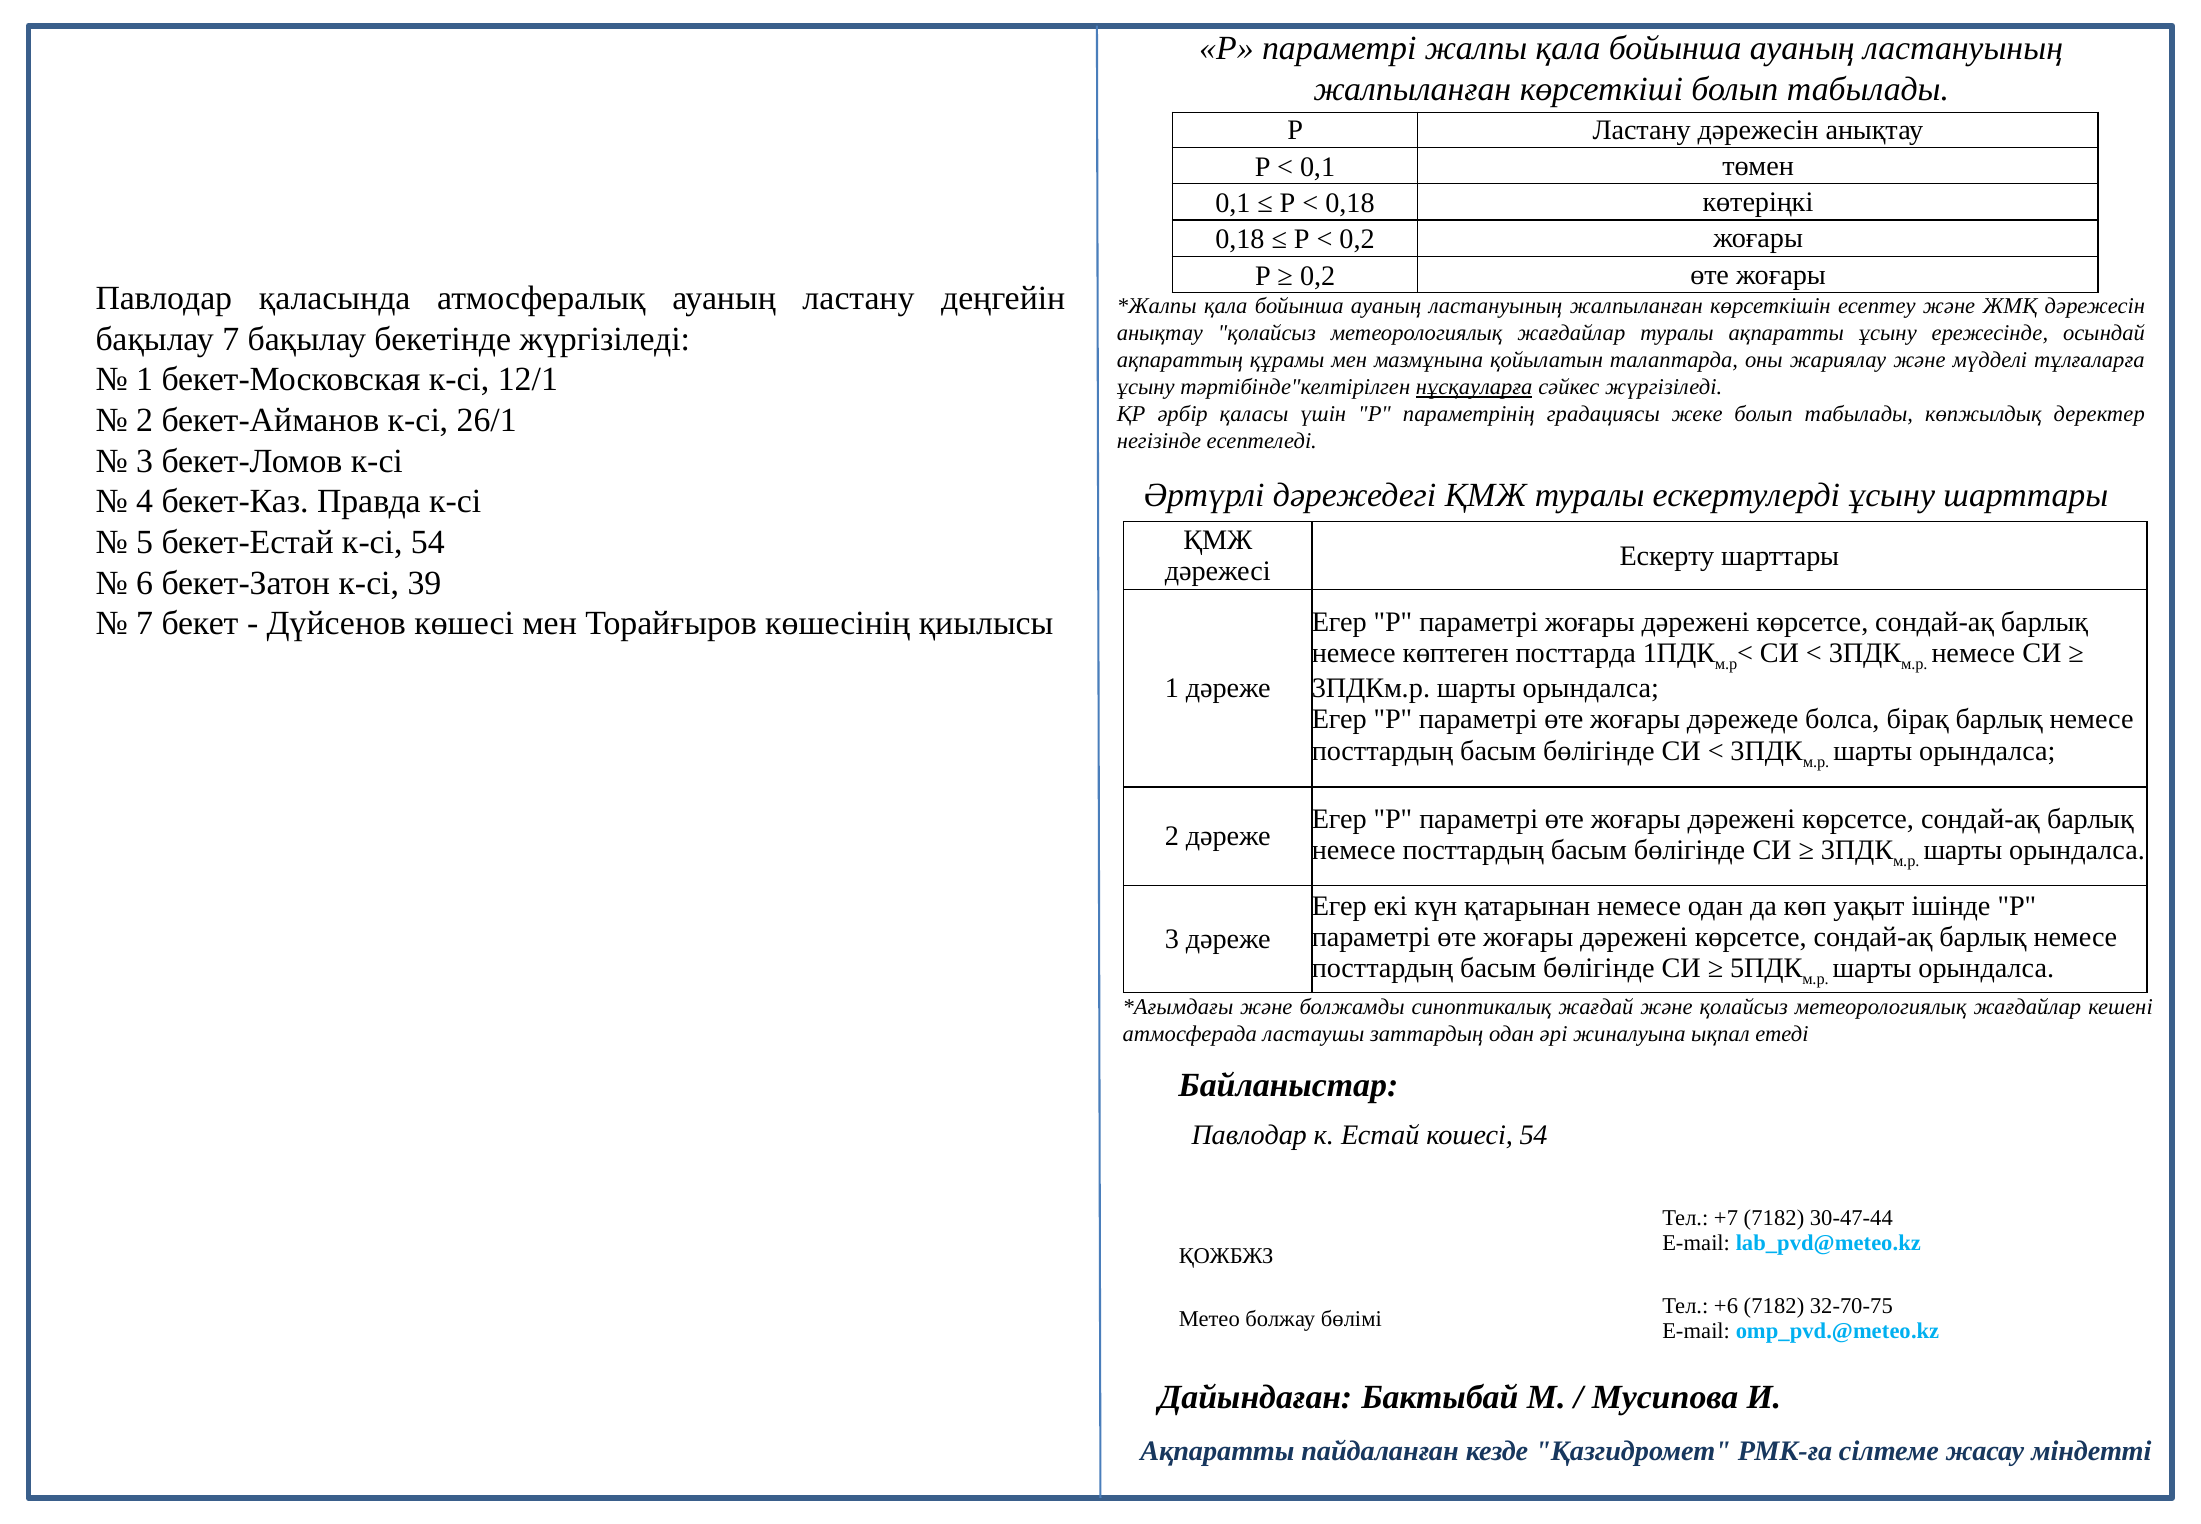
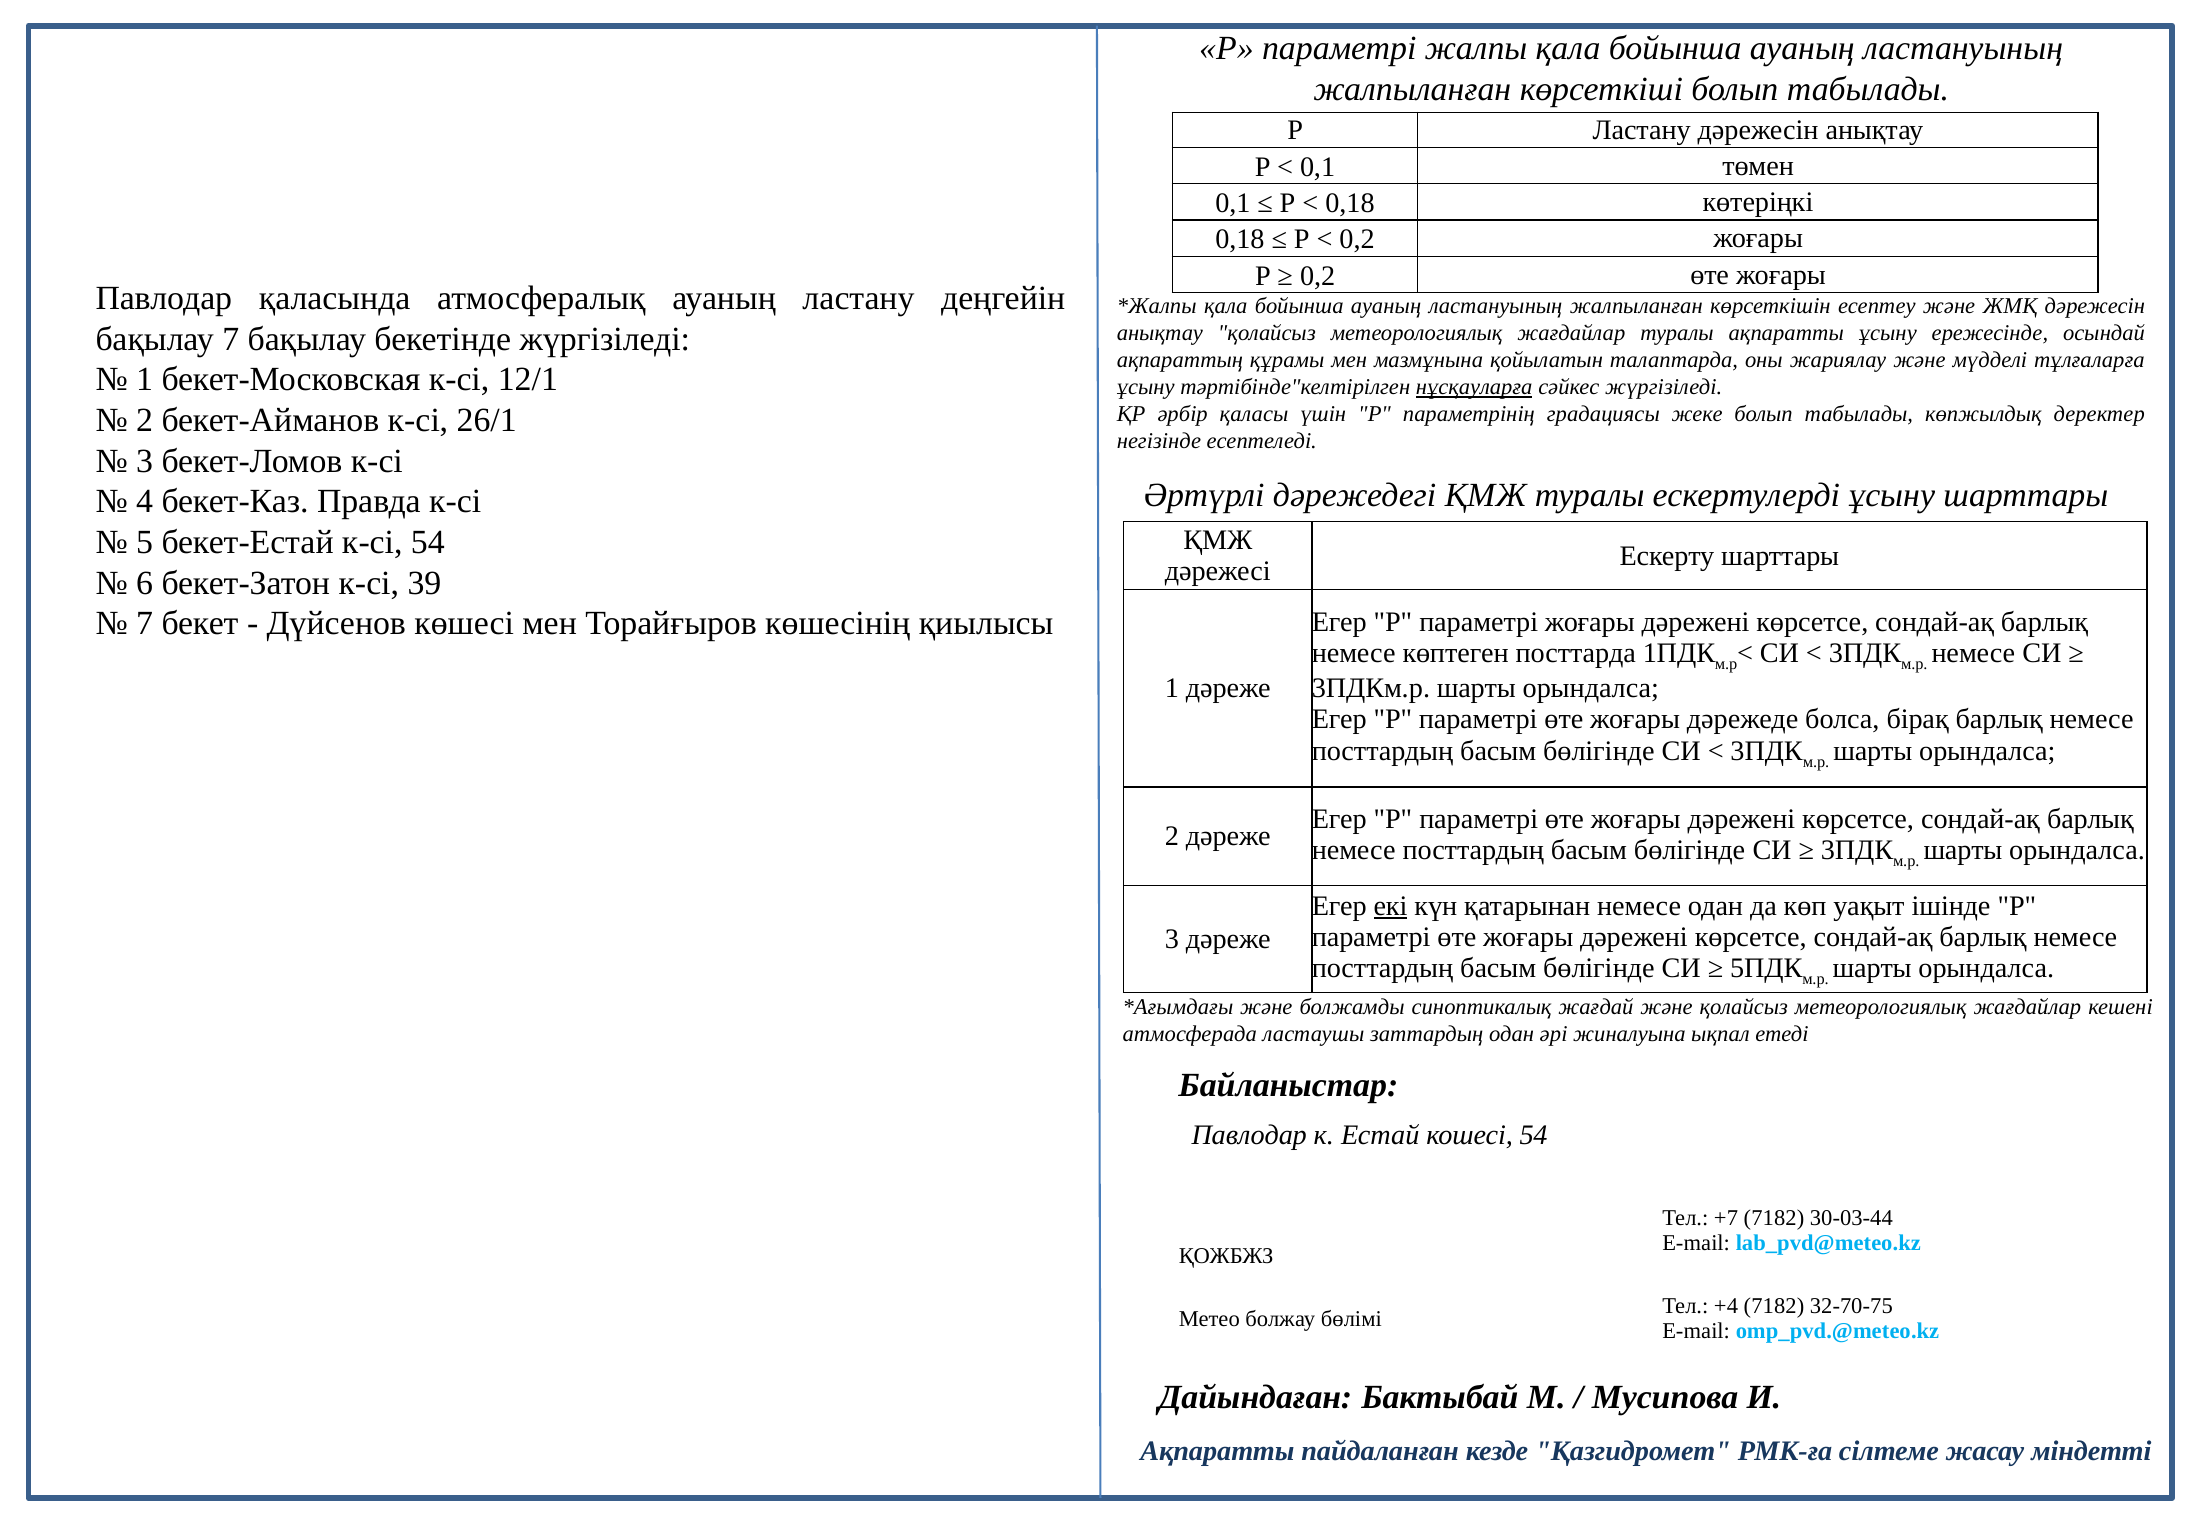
екі underline: none -> present (1390, 906)
30-47-44: 30-47-44 -> 30-03-44 (1851, 1218)
+6: +6 -> +4 (1726, 1306)
